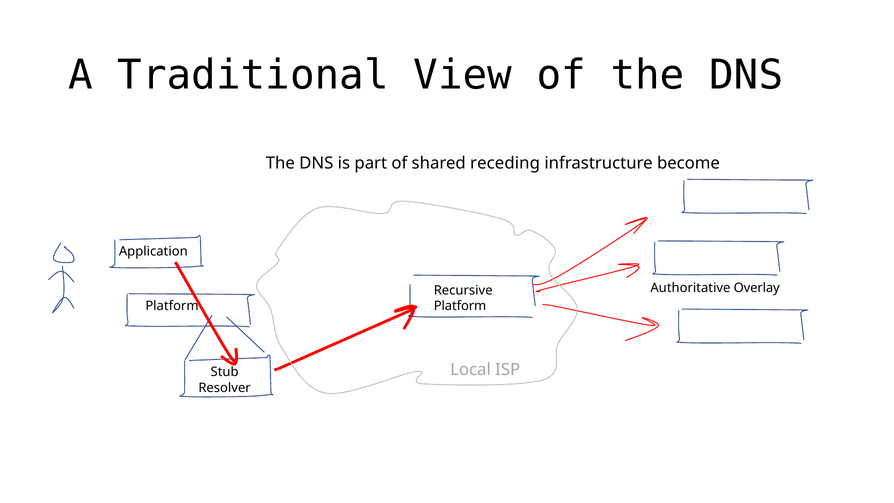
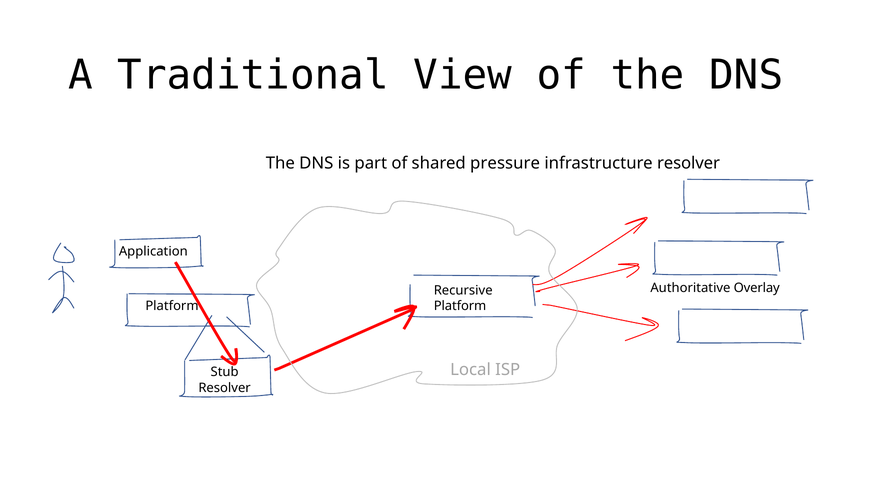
receding: receding -> pressure (505, 163)
infrastructure become: become -> resolver (688, 163)
